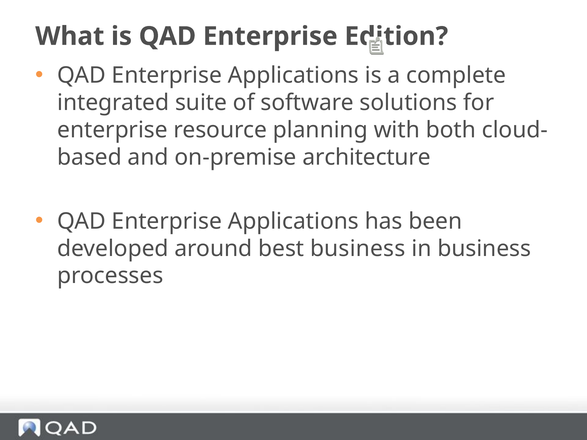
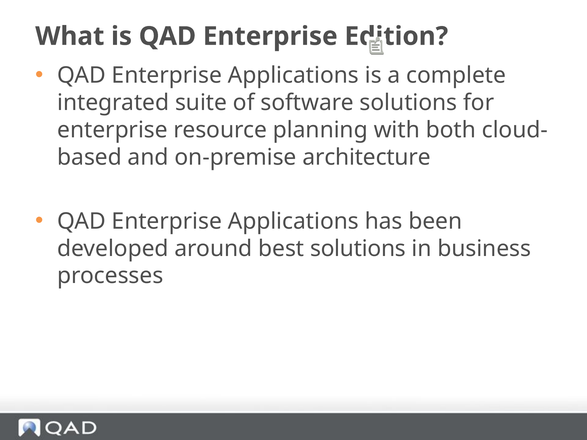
best business: business -> solutions (358, 249)
